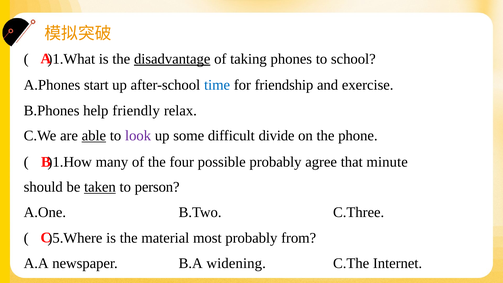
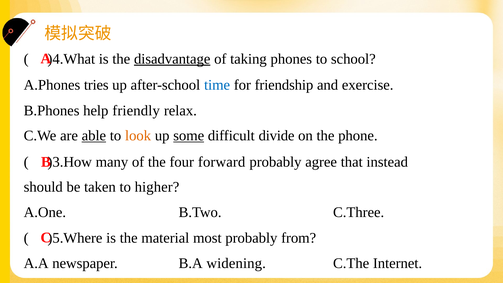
)1.What: )1.What -> )4.What (71, 59)
start: start -> tries (96, 85)
look colour: purple -> orange (138, 136)
some underline: none -> present (189, 136)
)1.How: )1.How -> )3.How (70, 162)
possible: possible -> forward (222, 162)
minute: minute -> instead (387, 162)
taken underline: present -> none (100, 187)
person: person -> higher (157, 187)
